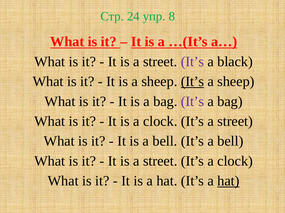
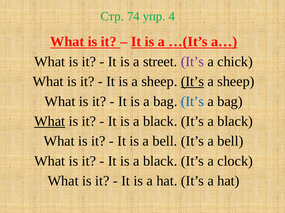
24: 24 -> 74 (133, 16)
8: 8 -> 4 (172, 16)
black: black -> chick (235, 62)
It’s colour: purple -> blue (193, 102)
What underline: none -> present (50, 122)
clock: clock -> black (160, 122)
It’s a street: street -> black (235, 122)
street: street -> black (160, 162)
hat underline: present -> none (228, 182)
